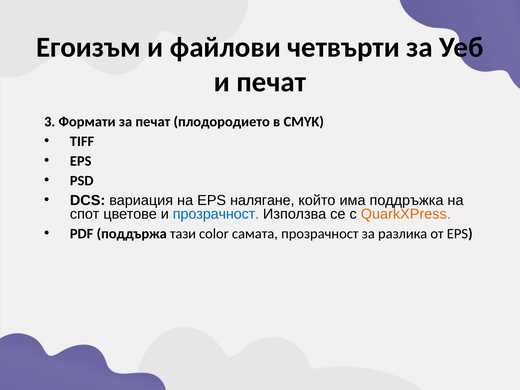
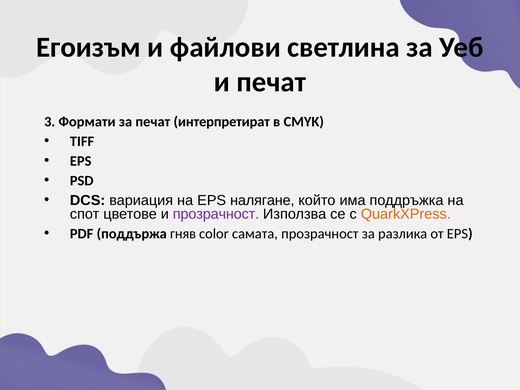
четвърти: четвърти -> светлина (343, 47)
плодородието: плодородието -> интерпретират (222, 122)
прозрачност colour: blue -> purple (216, 214)
тази: тази -> гняв (183, 234)
